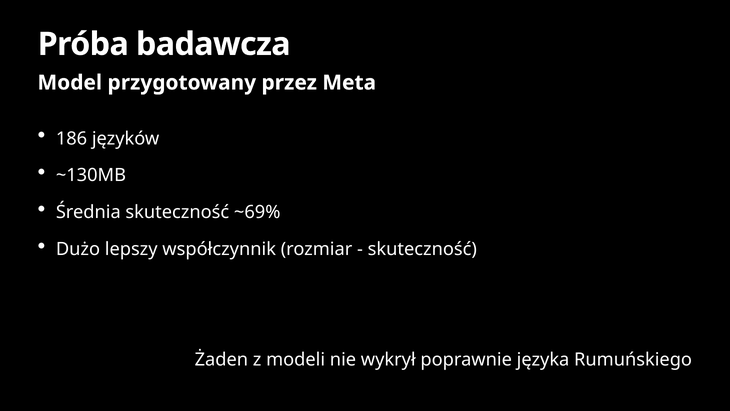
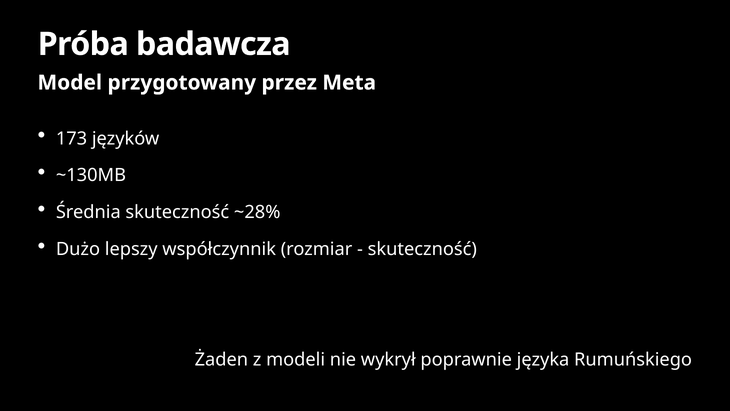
186: 186 -> 173 (72, 138)
~69%: ~69% -> ~28% (257, 212)
